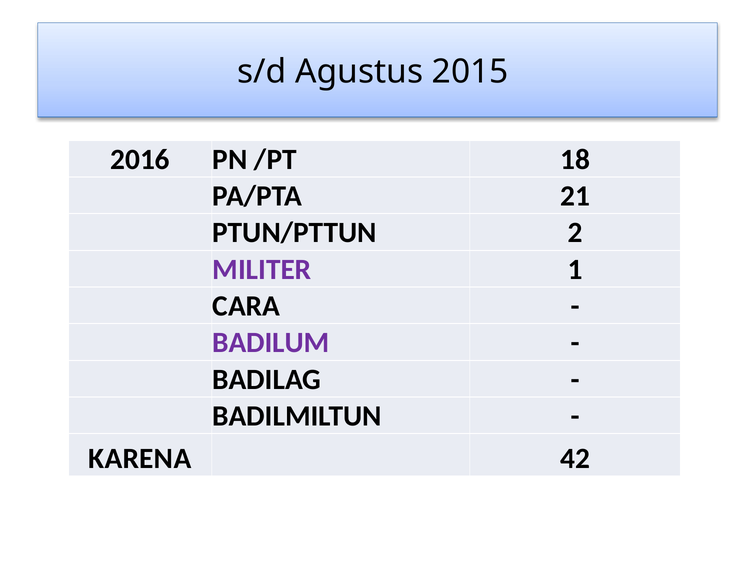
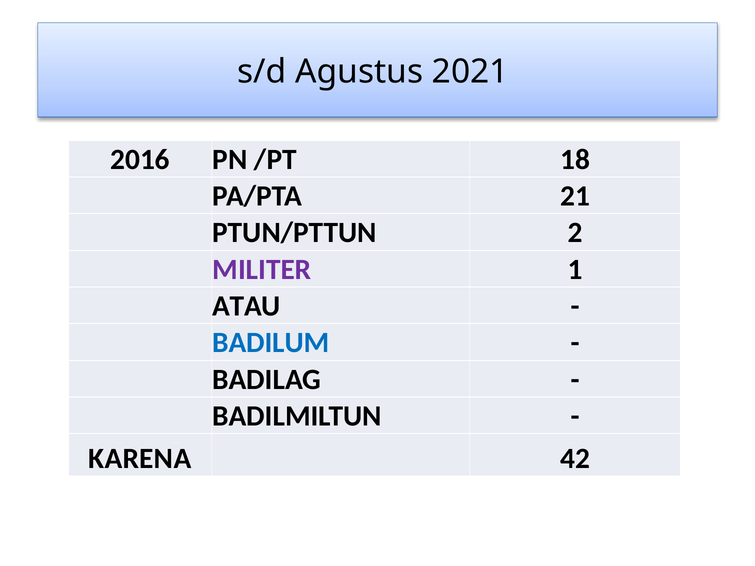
2015: 2015 -> 2021 (470, 72)
CARA: CARA -> ATAU (246, 306)
BADILUM colour: purple -> blue (271, 343)
